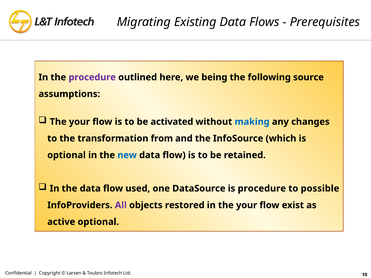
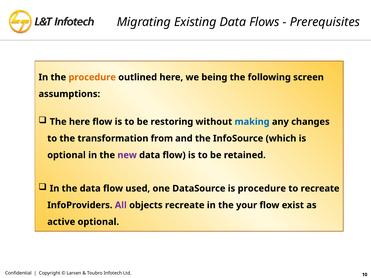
procedure colour: purple -> orange (92, 77)
source: source -> screen (308, 77)
your: your -> here (80, 122)
activated: activated -> restoring (172, 122)
new colour: blue -> purple (127, 155)
to possible: possible -> recreate (320, 189)
objects restored: restored -> recreate (185, 205)
